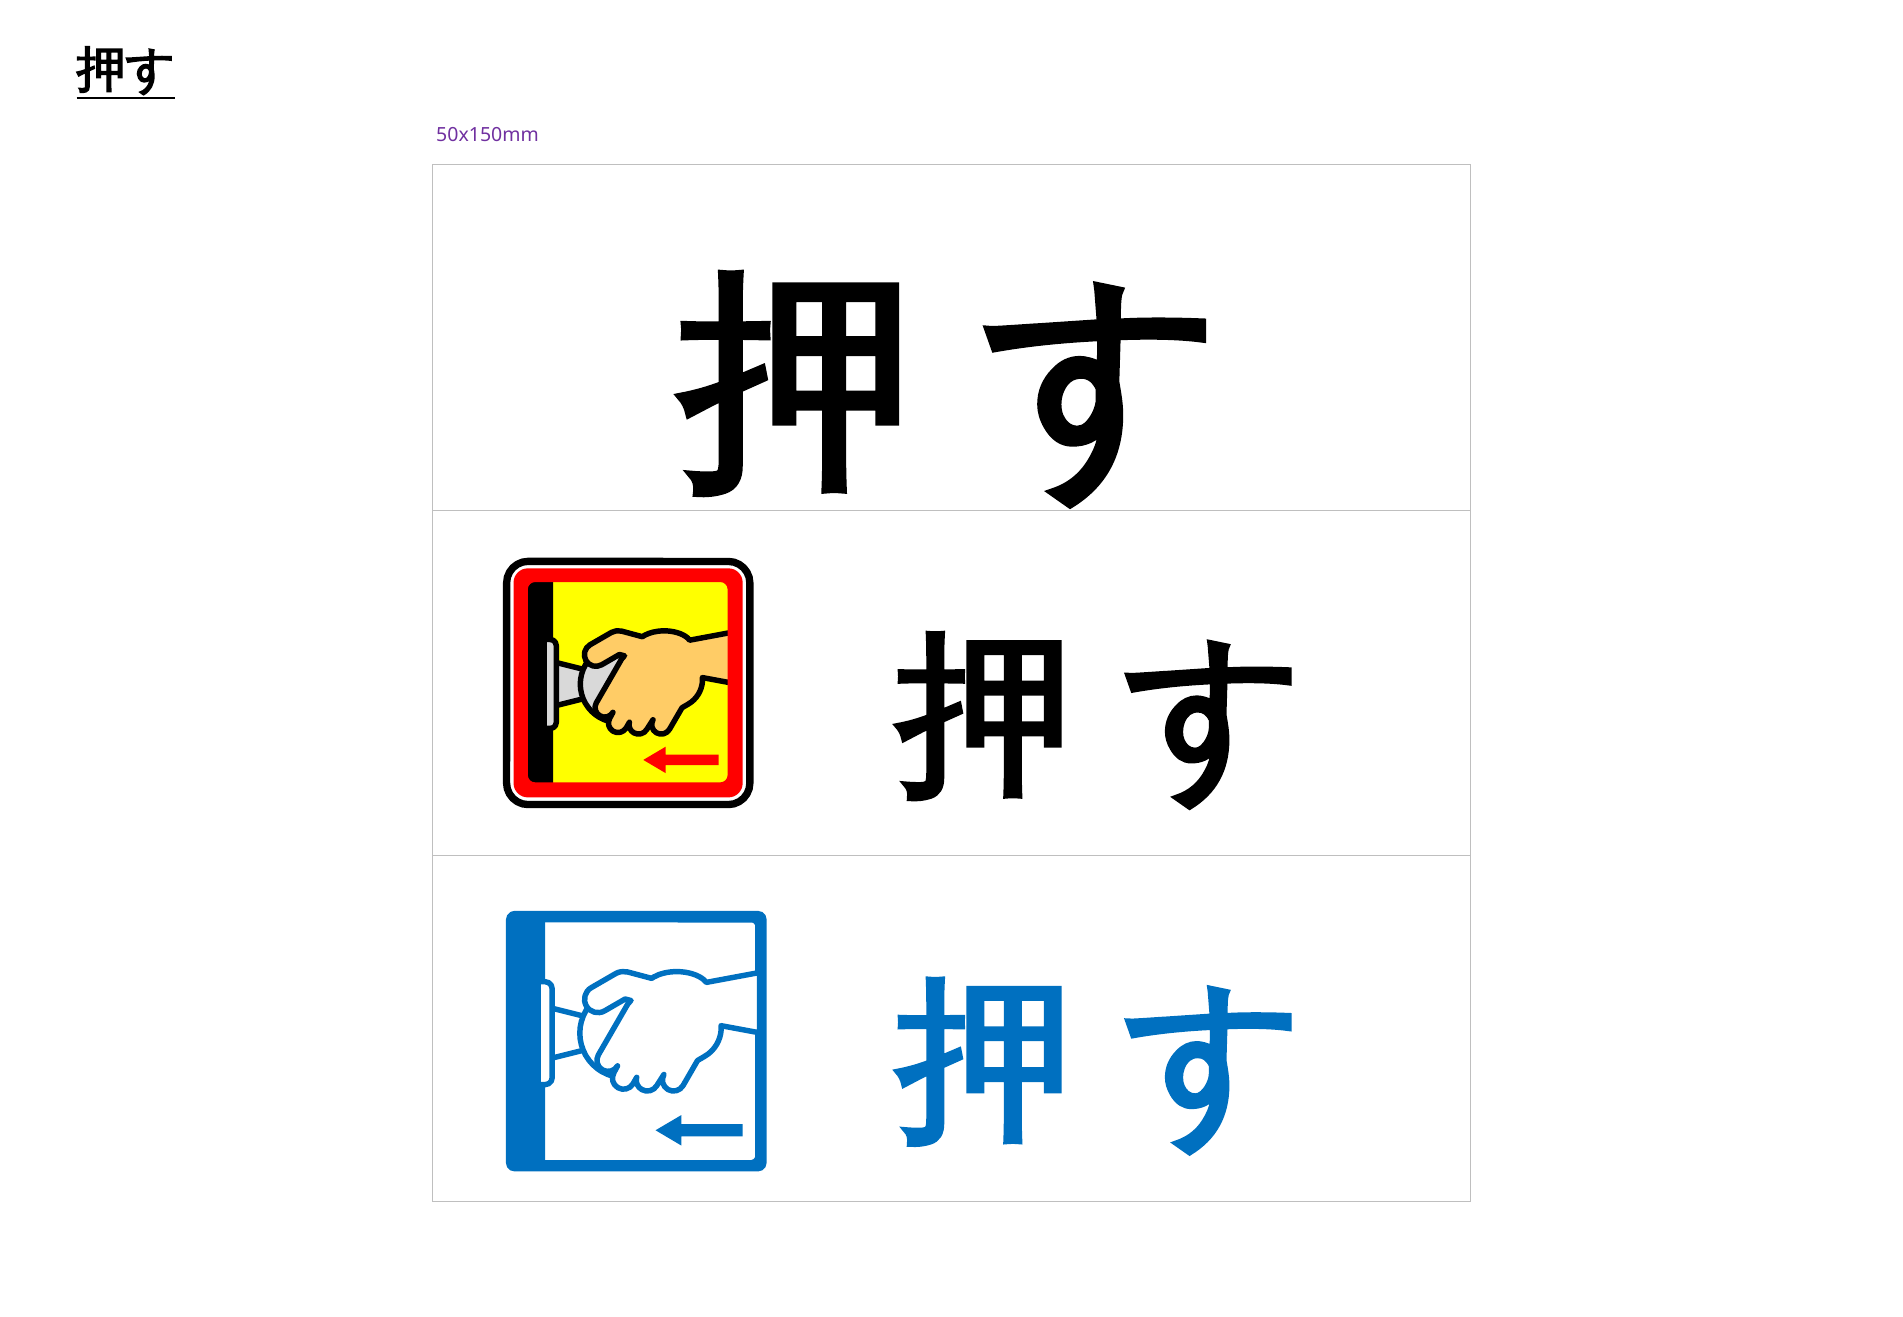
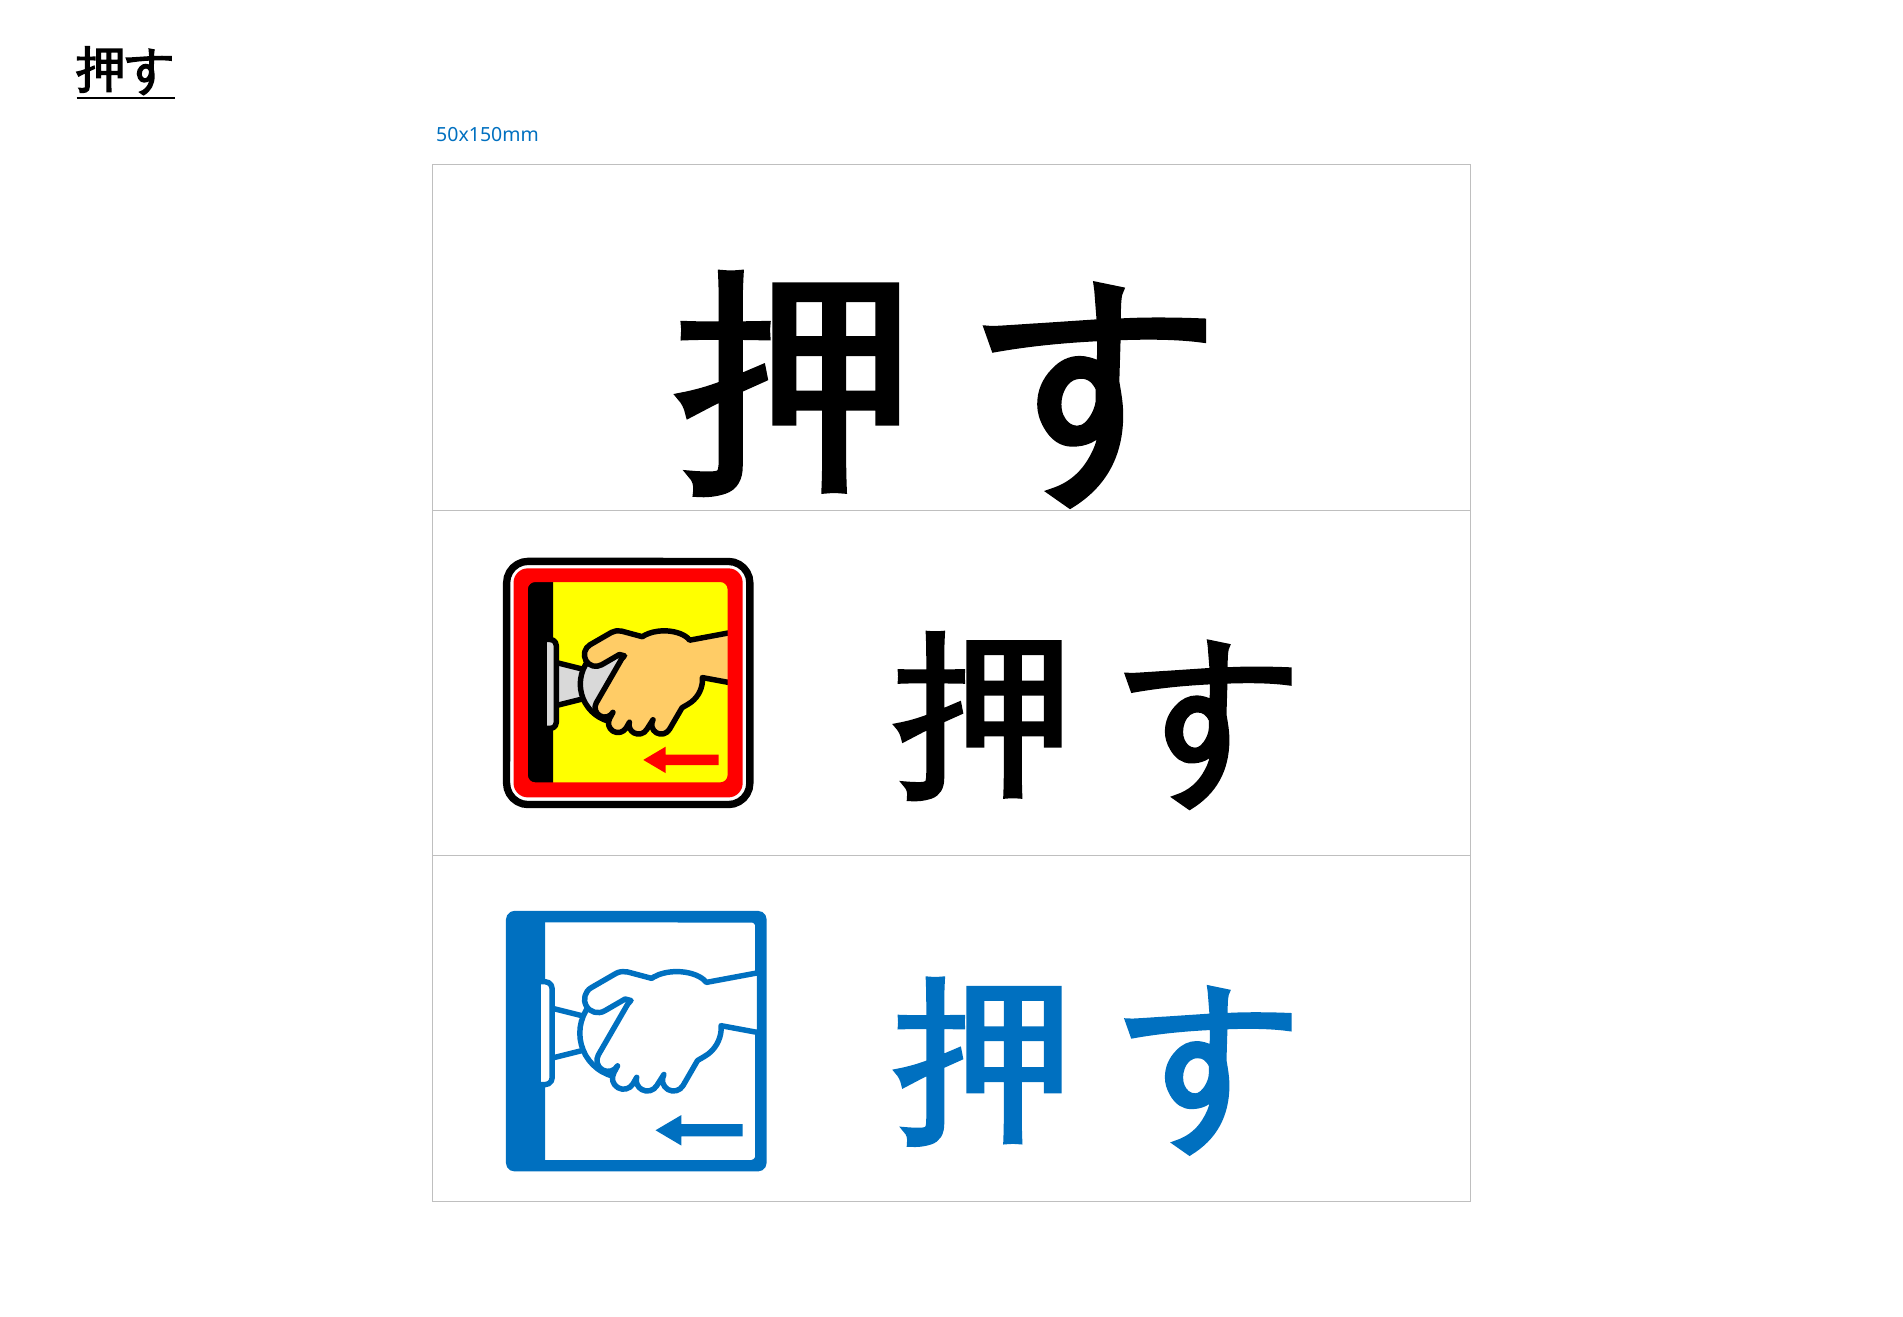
50x150mm colour: purple -> blue (488, 135)
